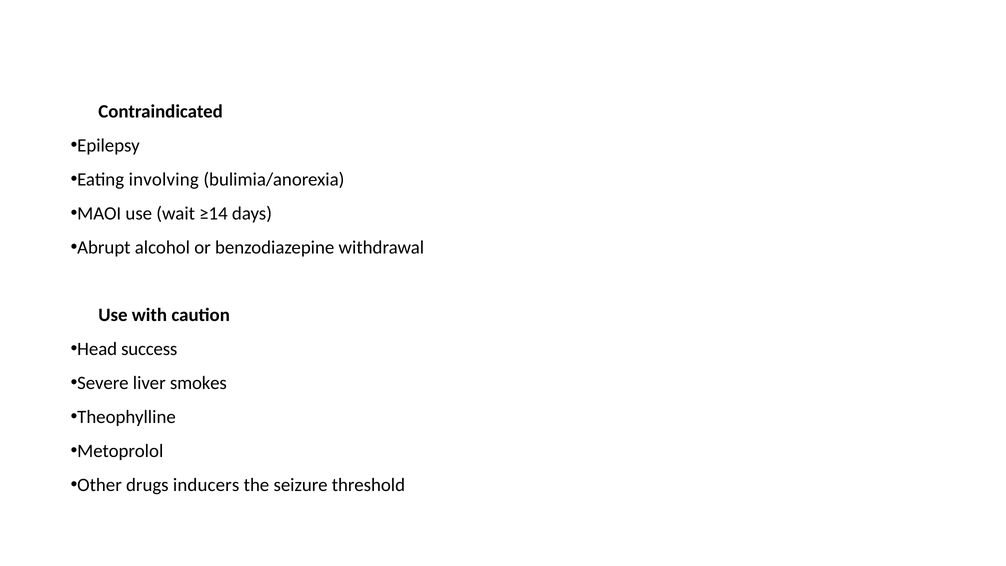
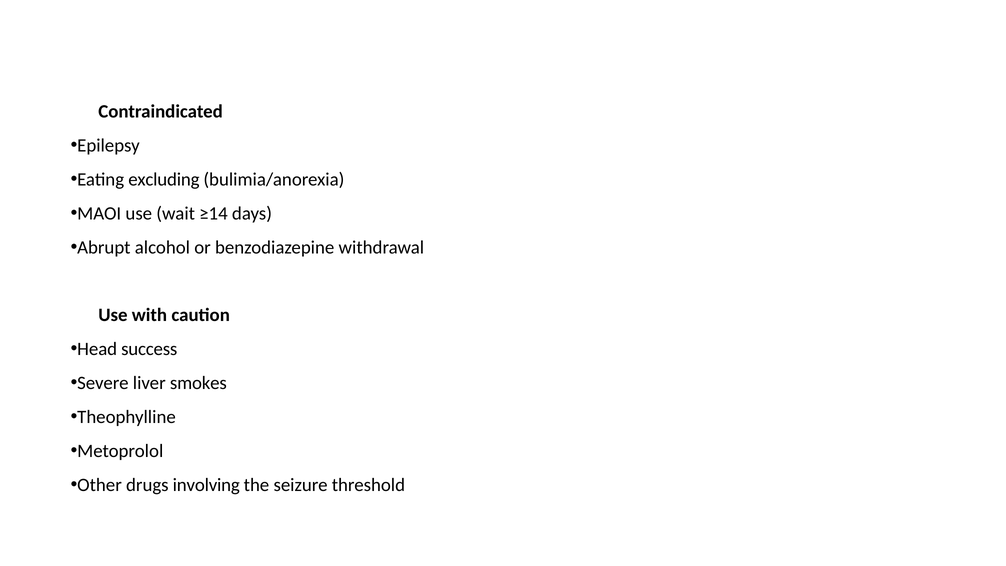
involving: involving -> excluding (164, 179)
inducers: inducers -> involving (206, 485)
